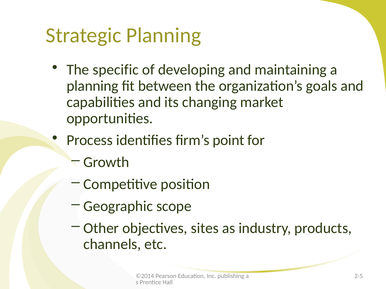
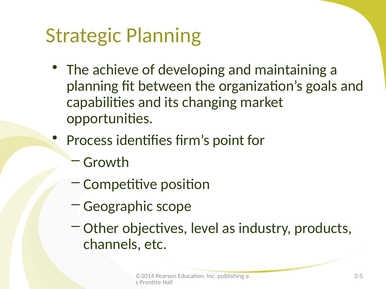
specific: specific -> achieve (116, 70)
sites: sites -> level (205, 228)
